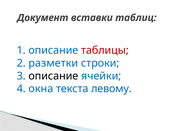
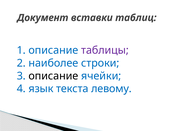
таблицы colour: red -> purple (105, 50)
разметки: разметки -> наиболее (53, 63)
окна: окна -> язык (41, 89)
